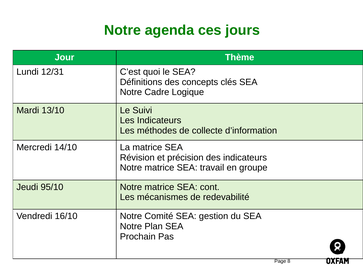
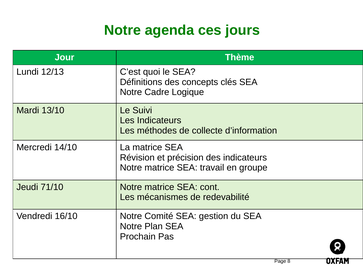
12/31: 12/31 -> 12/13 (52, 72)
95/10: 95/10 -> 71/10 (52, 187)
